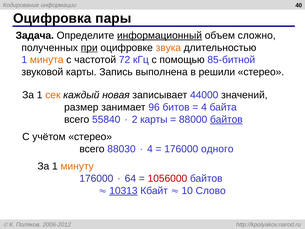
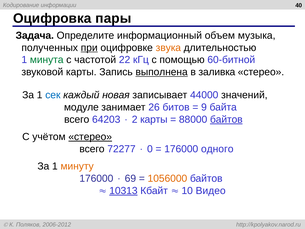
информационный underline: present -> none (159, 35)
сложно: сложно -> музыка (257, 35)
минута colour: orange -> green (47, 60)
72: 72 -> 22 (125, 60)
85-битной: 85-битной -> 60-битной (231, 60)
выполнена underline: none -> present (162, 72)
решили: решили -> заливка (217, 72)
сек colour: orange -> blue (53, 95)
размер: размер -> модуле (81, 107)
96: 96 -> 26 (154, 107)
4: 4 -> 9 (204, 107)
55840: 55840 -> 64203 (106, 119)
стерео underline: none -> present (90, 137)
88030: 88030 -> 72277 (121, 149)
4: 4 -> 0 (150, 149)
64: 64 -> 69 (130, 178)
1056000 colour: red -> orange (167, 178)
Слово: Слово -> Видео (211, 190)
